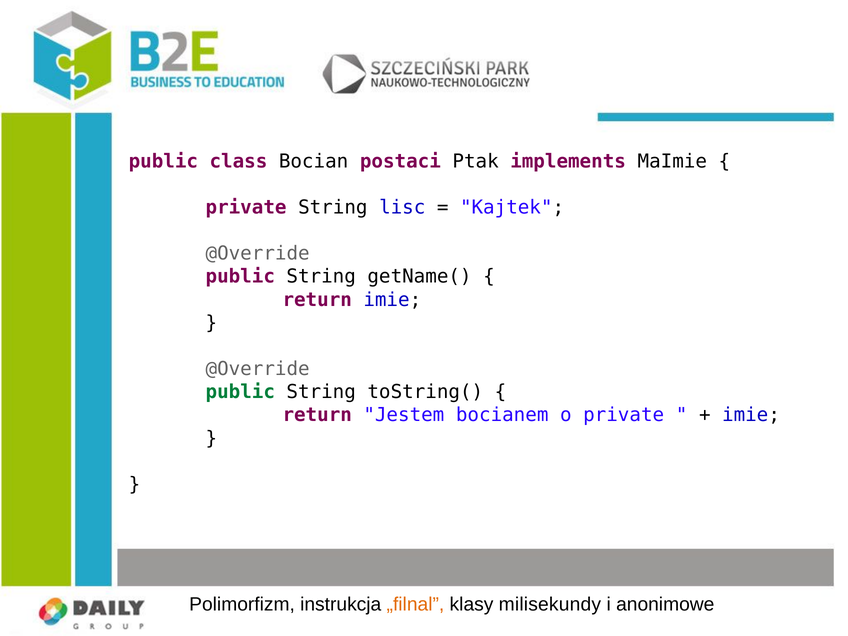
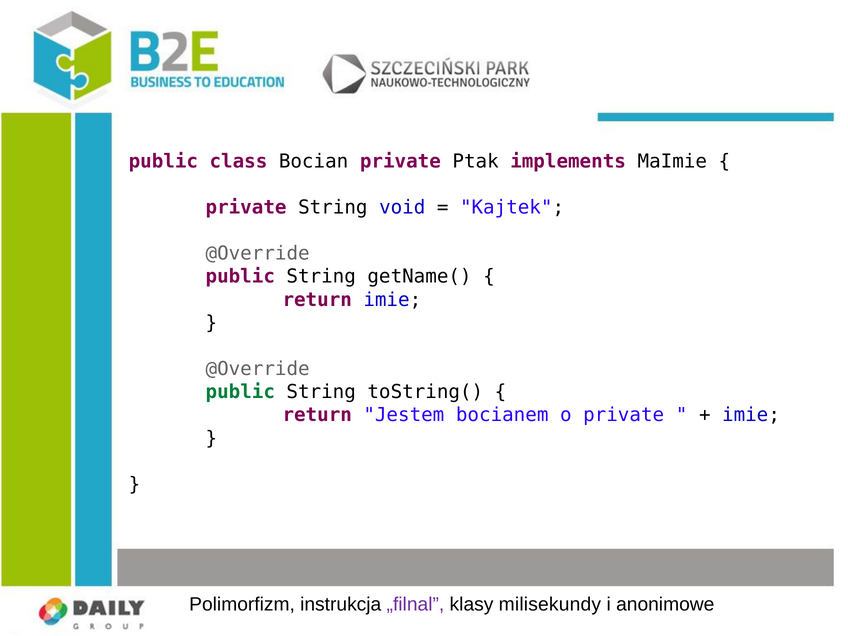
Bocian postaci: postaci -> private (400, 161)
lisc: lisc -> void (402, 207)
„filnal colour: orange -> purple (415, 604)
